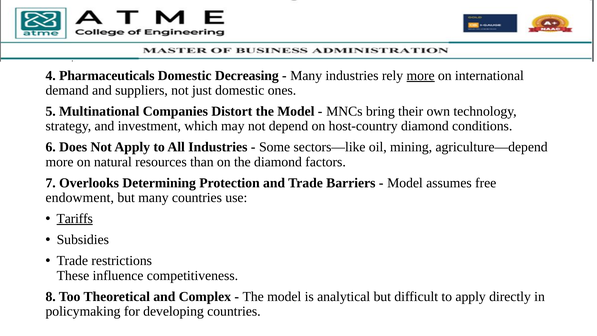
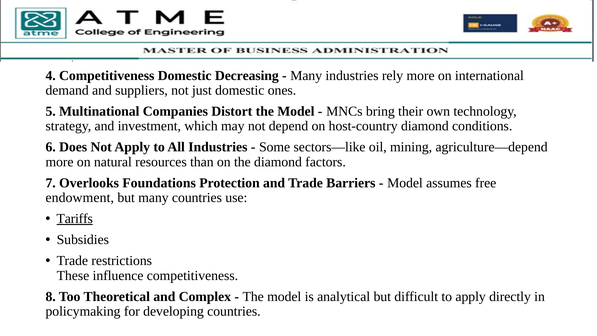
4 Pharmaceuticals: Pharmaceuticals -> Competitiveness (107, 75)
more underline: present -> none (421, 75)
Determining: Determining -> Foundations (159, 183)
